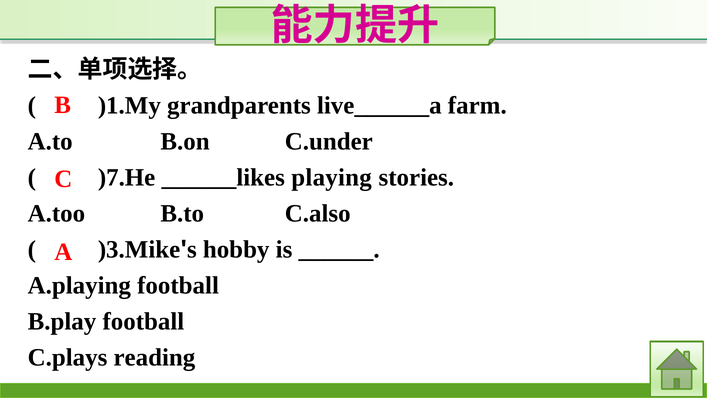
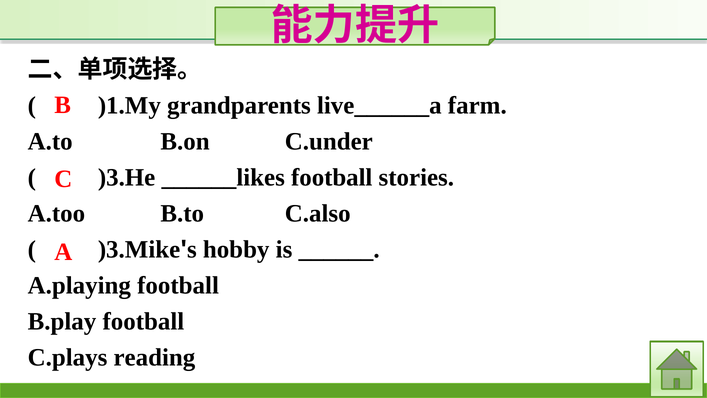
)7.He: )7.He -> )3.He (127, 177)
______likes playing: playing -> football (332, 177)
